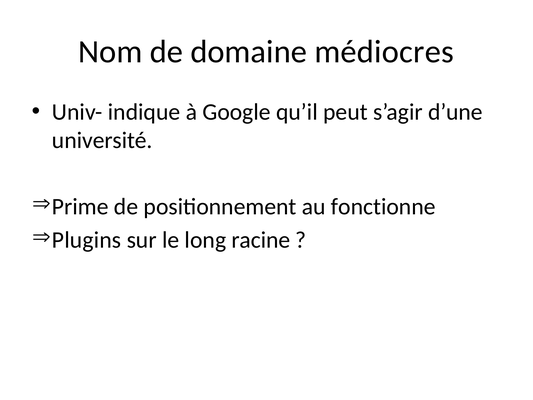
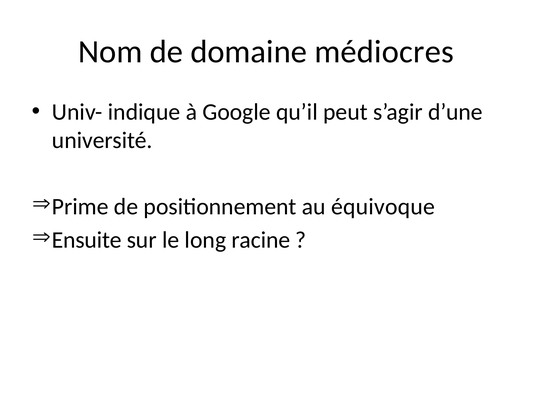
fonctionne: fonctionne -> équivoque (383, 207)
Plugins: Plugins -> Ensuite (87, 240)
